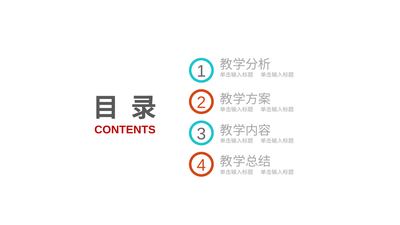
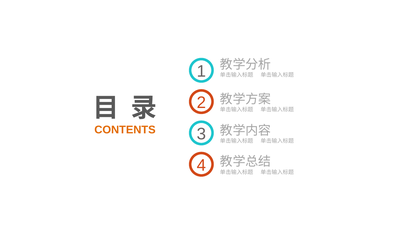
CONTENTS colour: red -> orange (125, 130)
